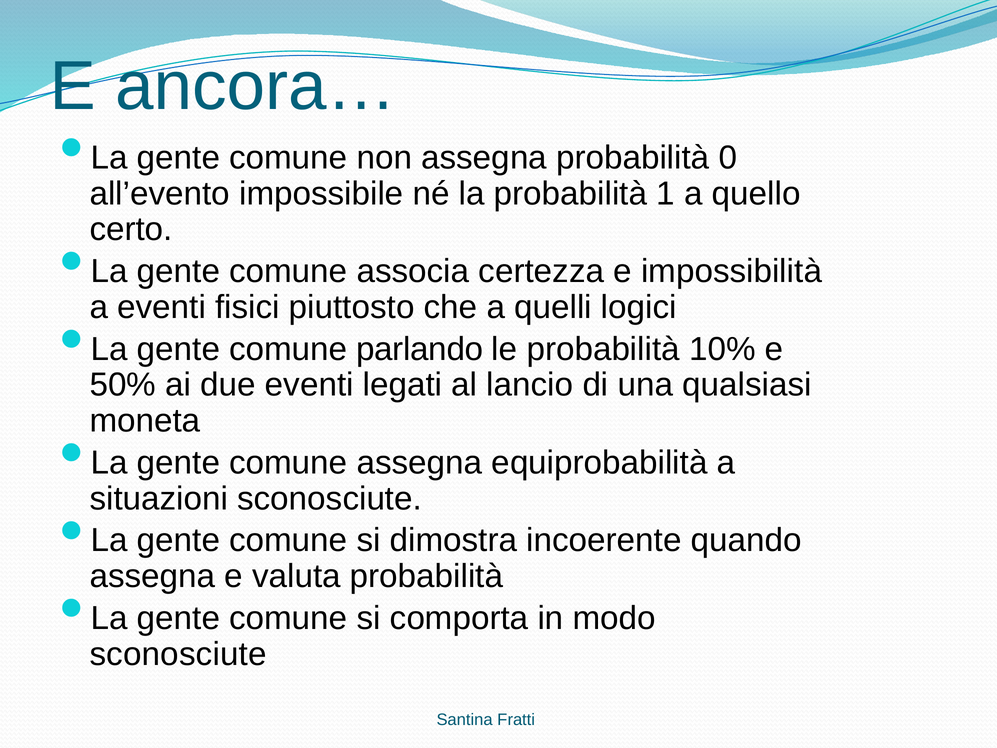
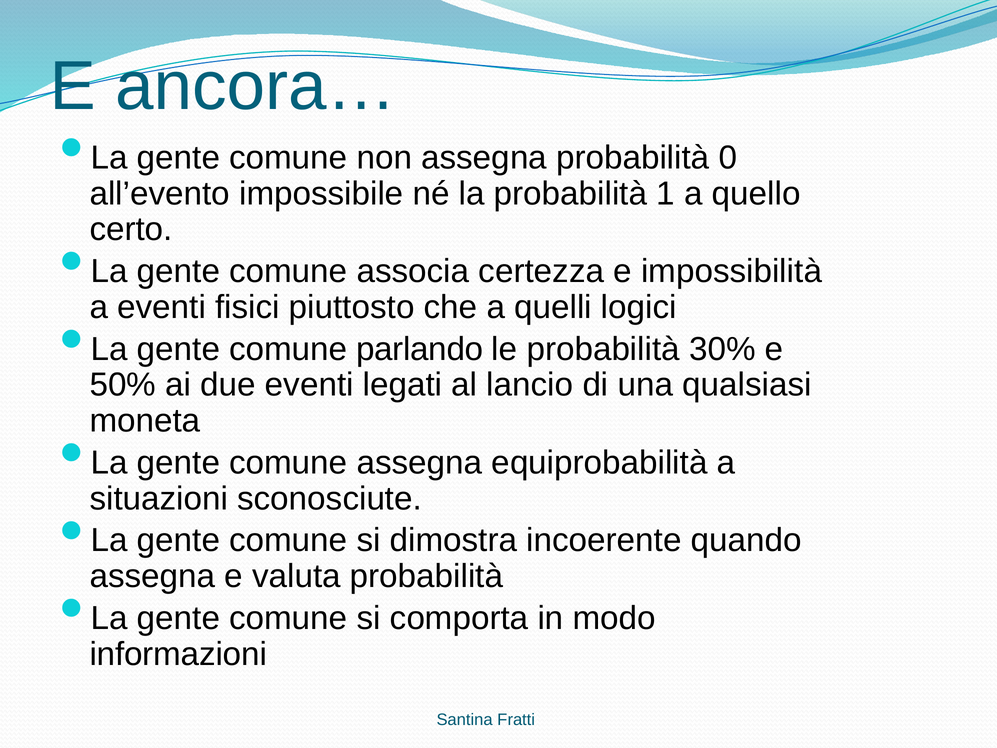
10%: 10% -> 30% (722, 349)
sconosciute: sconosciute -> informazioni (178, 654)
